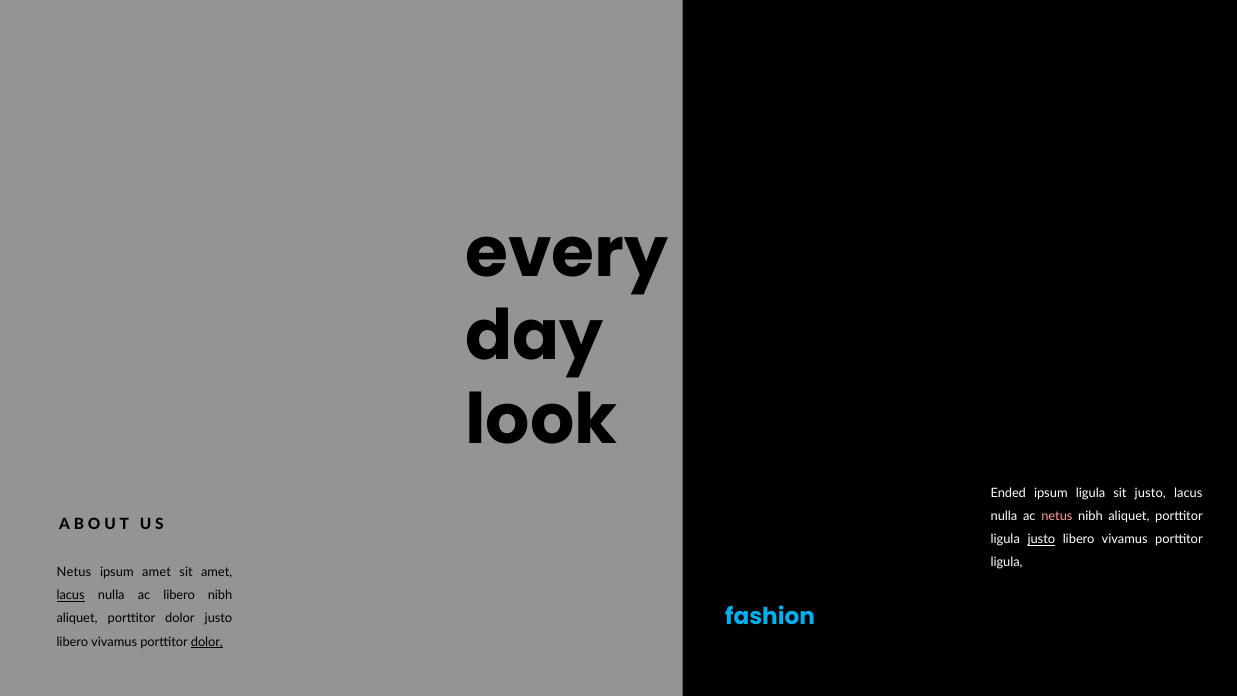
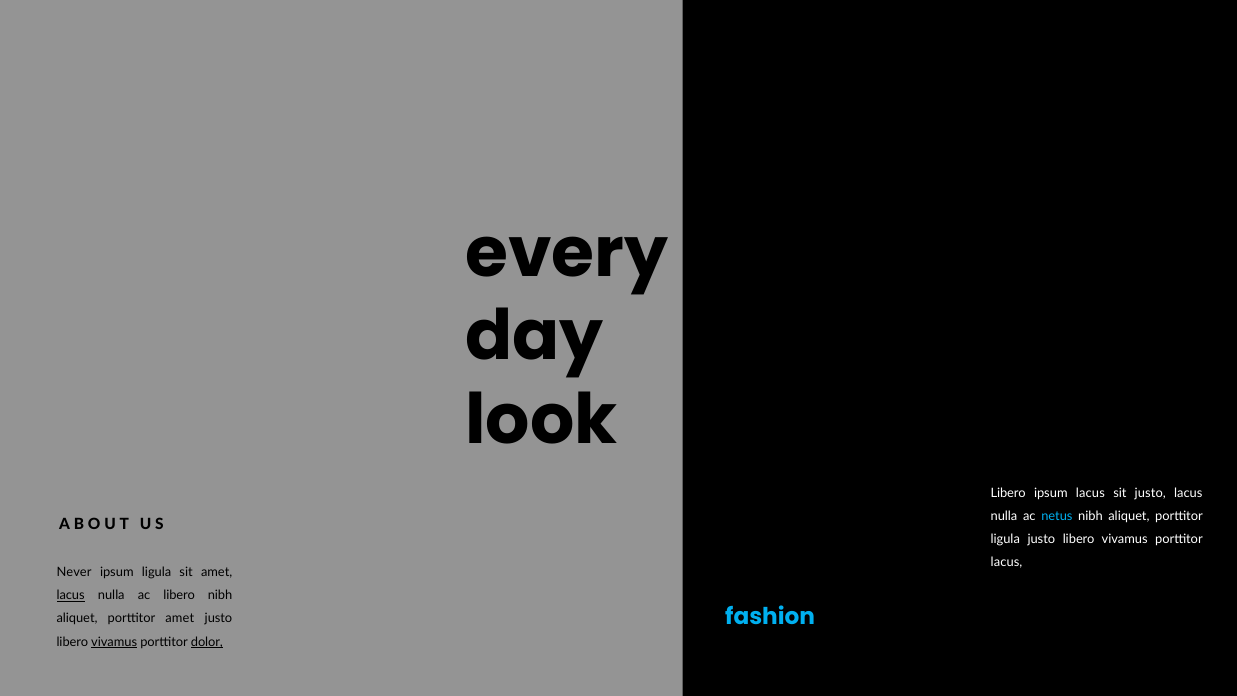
Ended: Ended -> Libero (1008, 493)
ipsum ligula: ligula -> lacus (1090, 493)
netus colour: pink -> light blue (1057, 516)
justo underline: present -> none (1041, 539)
ligula: ligula -> lacus (1007, 563)
Netus: Netus -> Never (74, 572)
ipsum amet: amet -> ligula (157, 572)
aliquet porttitor dolor: dolor -> amet (180, 618)
vivamus underline: none -> present (114, 642)
